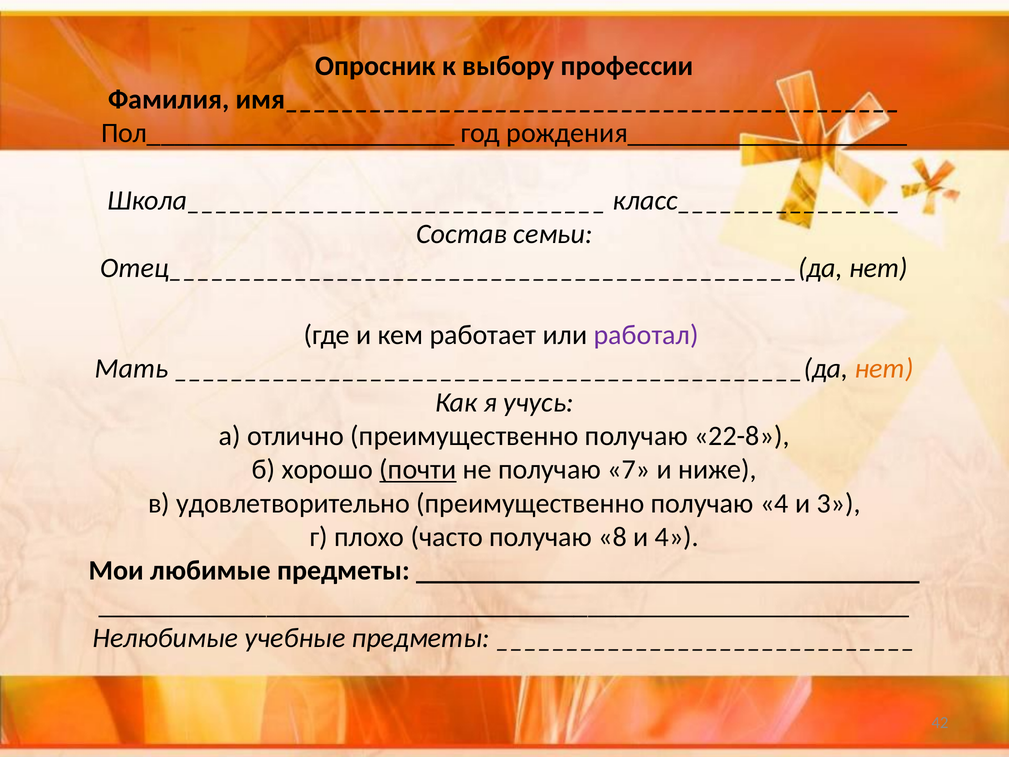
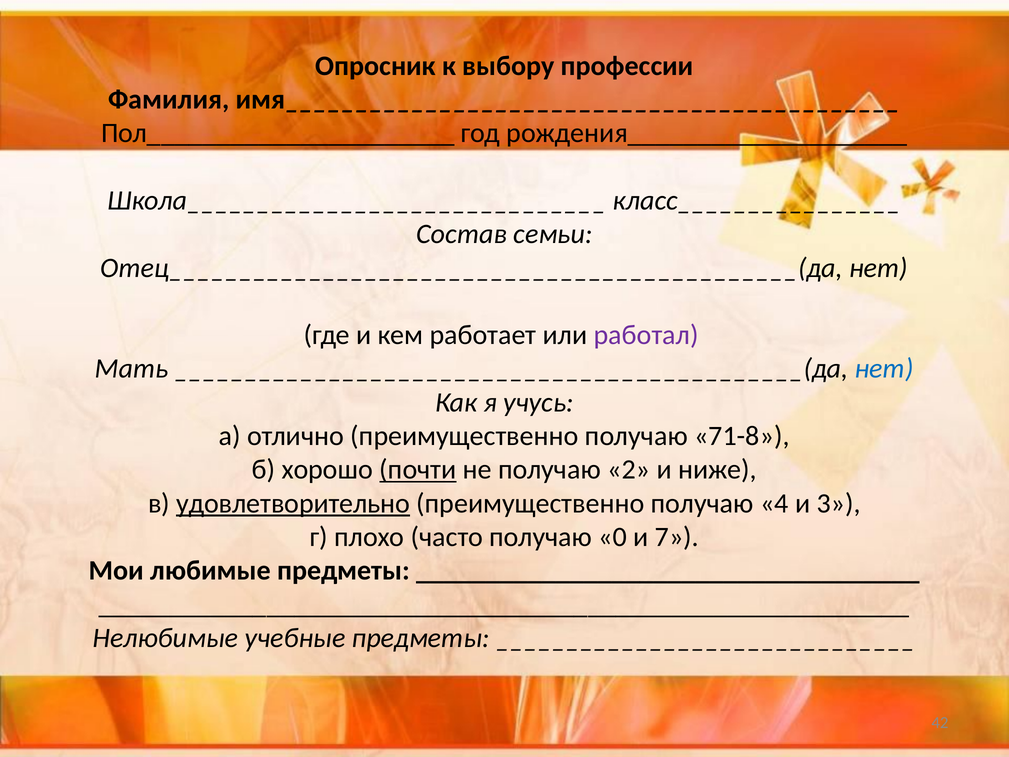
нет colour: orange -> blue (884, 369)
22-8: 22-8 -> 71-8 (742, 436)
7: 7 -> 2 (629, 470)
удовлетворительно underline: none -> present (293, 503)
8: 8 -> 0 (613, 537)
и 4: 4 -> 7 (677, 537)
